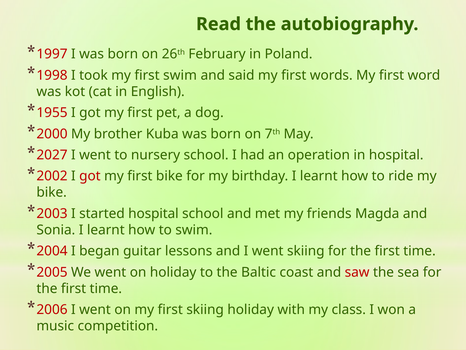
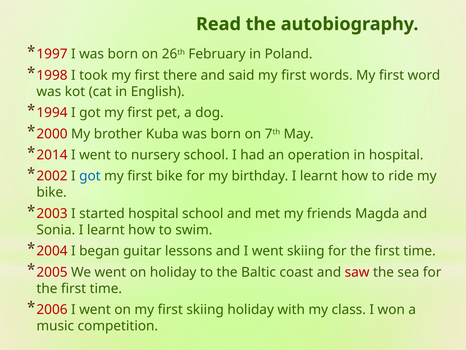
first swim: swim -> there (180, 75)
1955: 1955 -> 1994 (52, 113)
2027: 2027 -> 2014 (52, 155)
got colour: red -> blue (90, 176)
